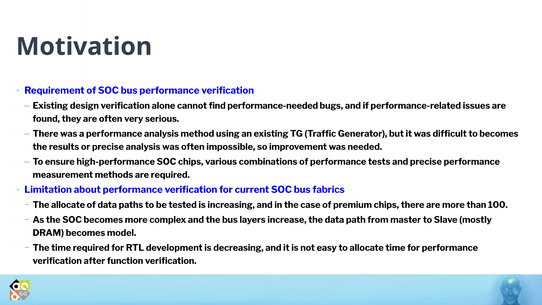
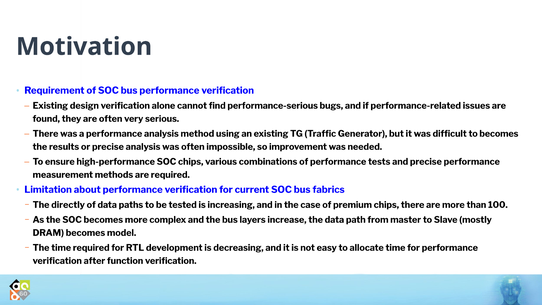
performance-needed: performance-needed -> performance-serious (273, 106)
The allocate: allocate -> directly (68, 205)
